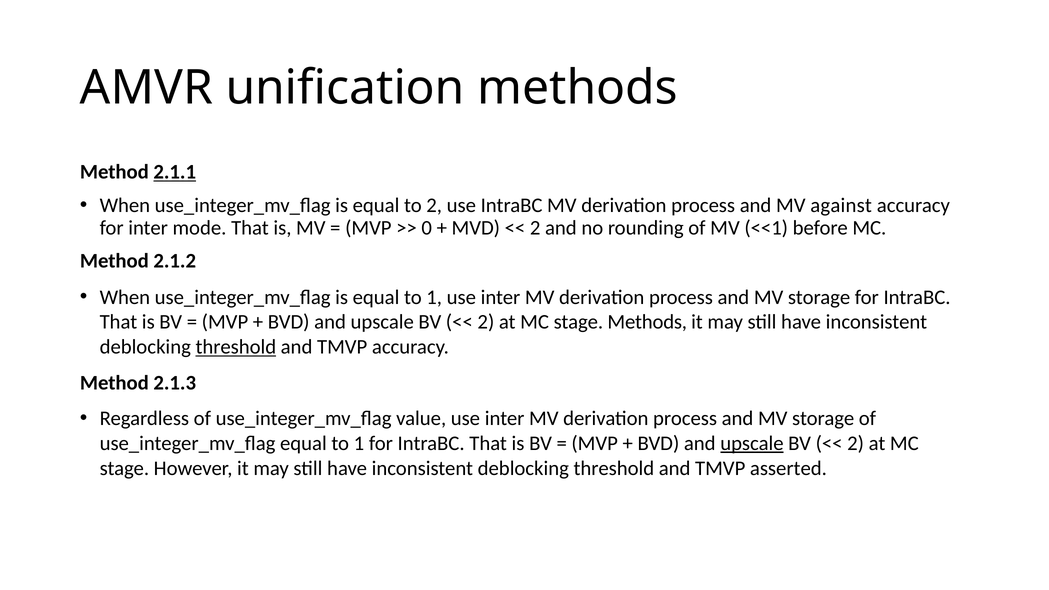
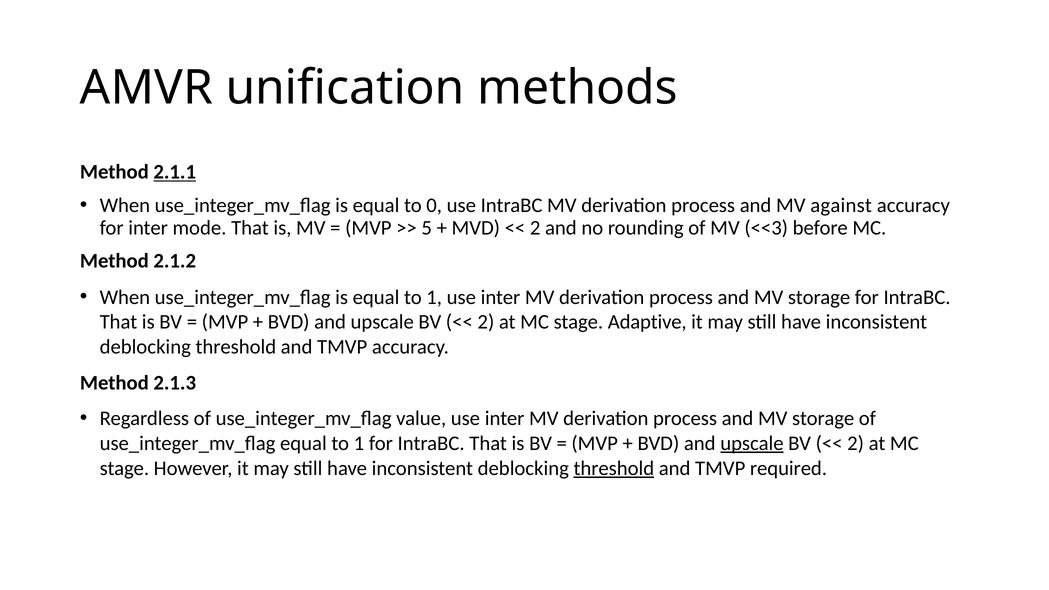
to 2: 2 -> 0 (434, 205)
0: 0 -> 5 (427, 228)
<<1: <<1 -> <<3 (766, 228)
stage Methods: Methods -> Adaptive (647, 322)
threshold underline: present -> none (236, 347)
threshold underline: none -> present (614, 468)
asserted: asserted -> required (788, 468)
